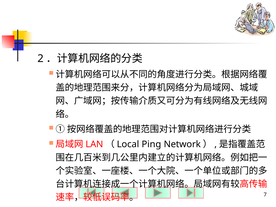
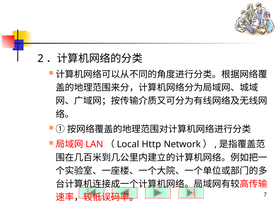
Ping: Ping -> Http (151, 144)
